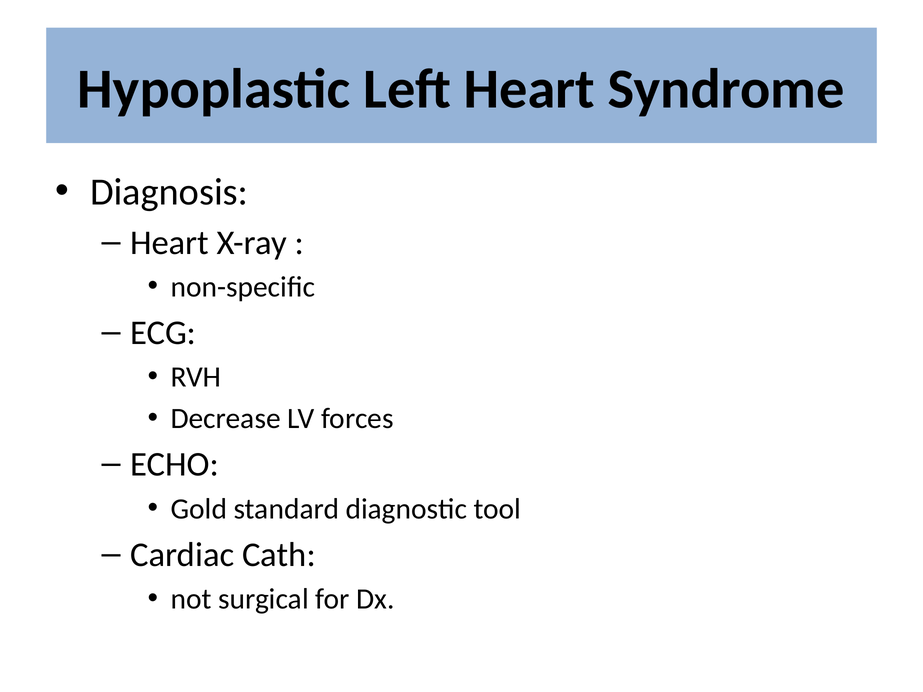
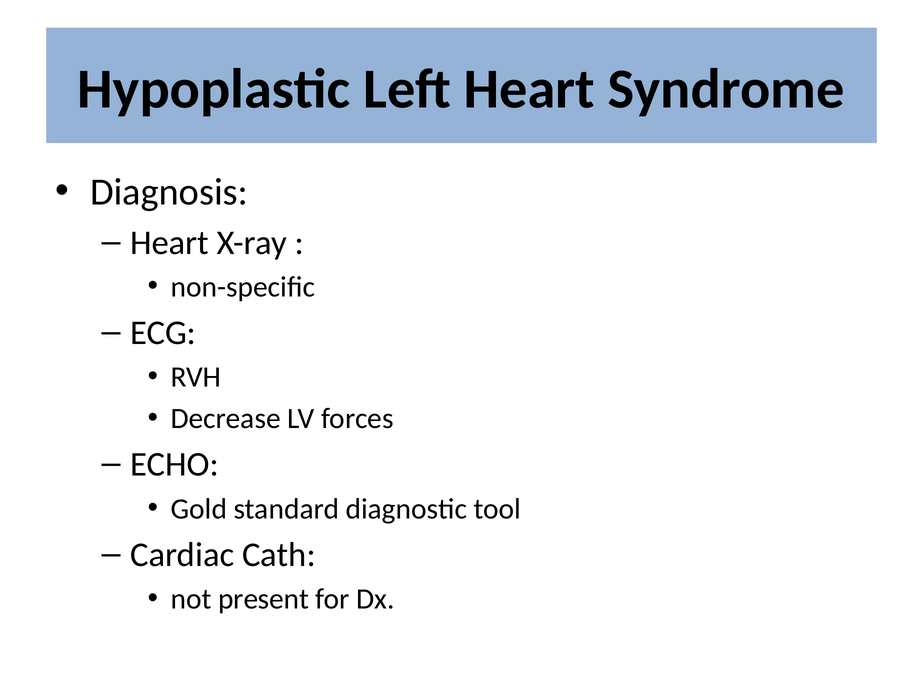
surgical: surgical -> present (264, 599)
